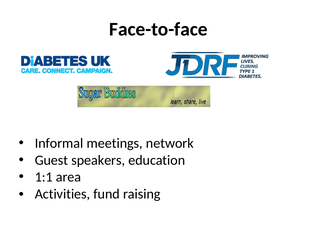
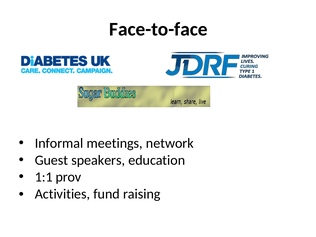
area: area -> prov (68, 177)
